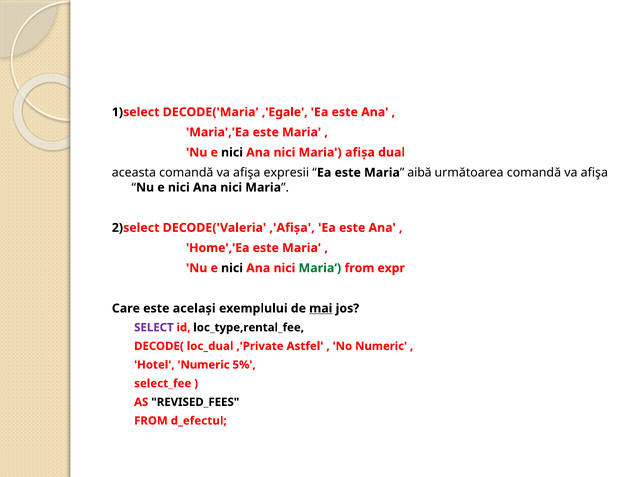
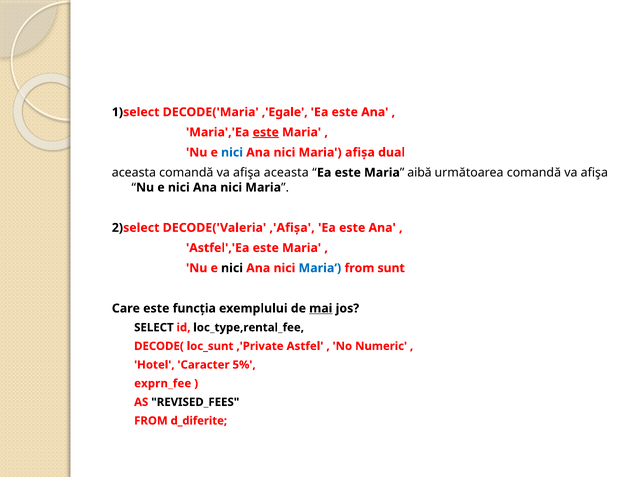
este underline: none -> present (266, 132)
nici colour: black -> blue (232, 152)
afişa expresii: expresii -> aceasta (286, 173)
Home','Ea: Home','Ea -> Astfel','Ea (218, 248)
Maria‘ colour: green -> blue (320, 268)
expr: expr -> sunt (391, 268)
acelaşi: acelaşi -> funcţia (194, 308)
SELECT colour: purple -> black (154, 328)
loc_dual: loc_dual -> loc_sunt (210, 346)
Hotel Numeric: Numeric -> Caracter (204, 365)
select_fee: select_fee -> exprn_fee (163, 383)
d_efectul: d_efectul -> d_diferite (199, 421)
